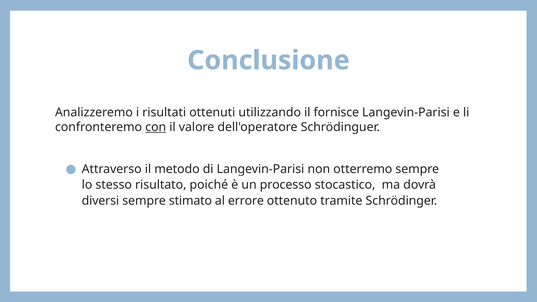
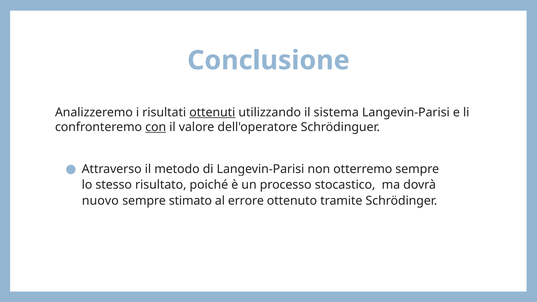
ottenuti underline: none -> present (212, 112)
fornisce: fornisce -> sistema (336, 112)
diversi: diversi -> nuovo (100, 201)
